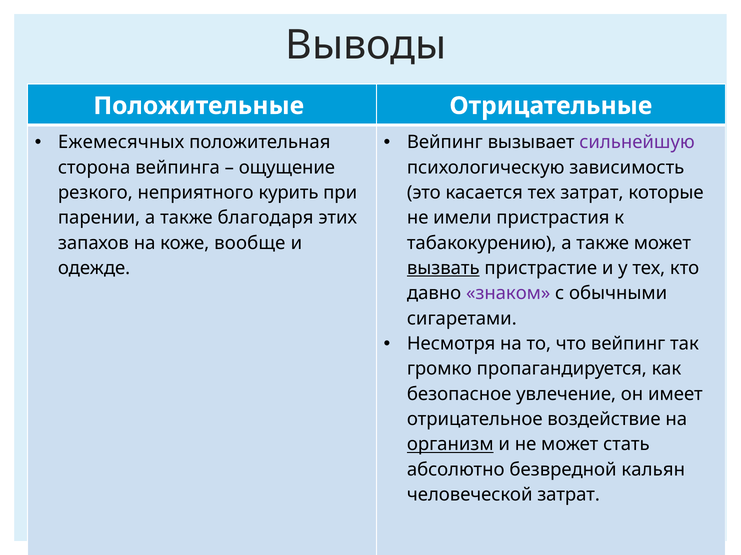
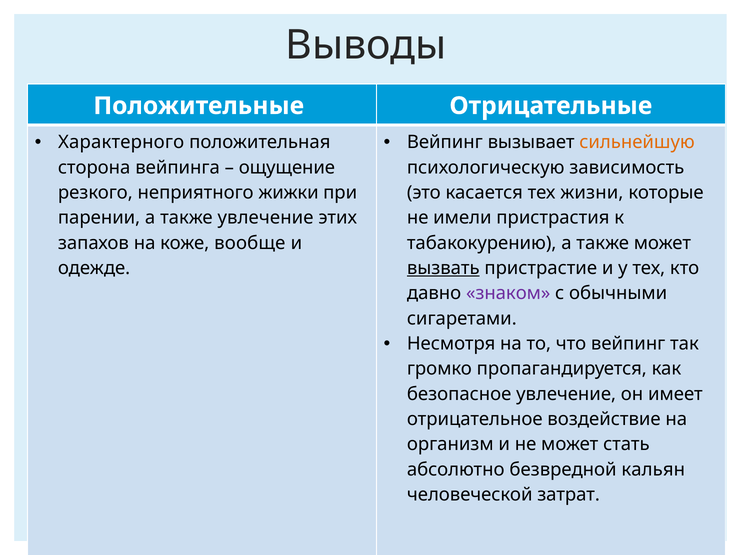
Ежемесячных: Ежемесячных -> Характерного (121, 143)
сильнейшую colour: purple -> orange (637, 143)
курить: курить -> жижки (289, 193)
тех затрат: затрат -> жизни (592, 193)
также благодаря: благодаря -> увлечение (266, 218)
организм underline: present -> none (450, 445)
